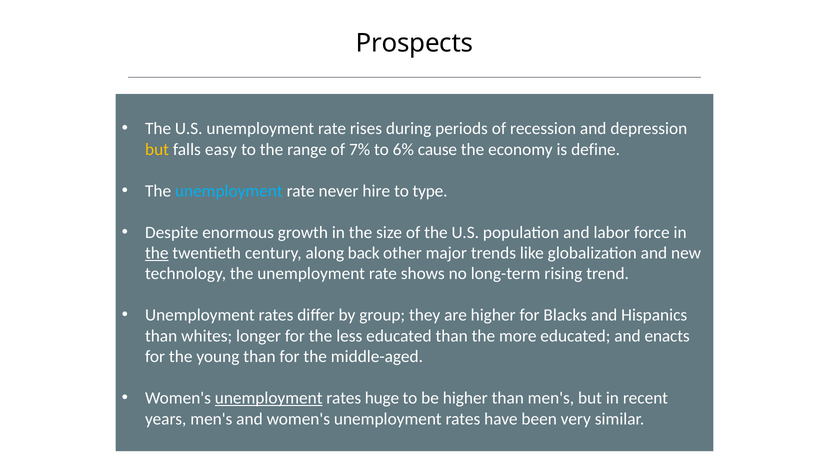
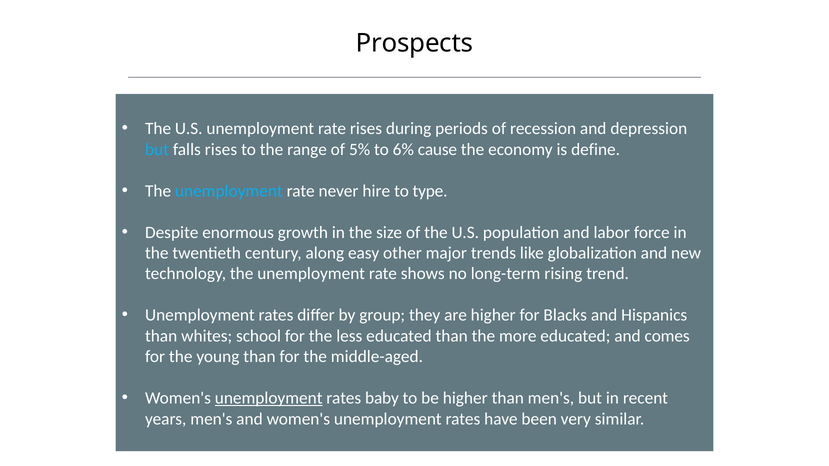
but colour: yellow -> light blue (157, 150)
falls easy: easy -> rises (221, 150)
7%: 7% -> 5% (360, 150)
the underline: present -> none (157, 253)
back: back -> easy (364, 253)
longer: longer -> school (259, 336)
enacts: enacts -> comes (667, 336)
huge: huge -> baby (382, 398)
